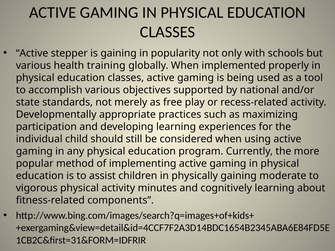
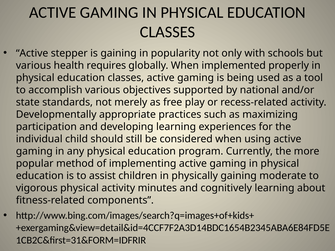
training: training -> requires (106, 65)
